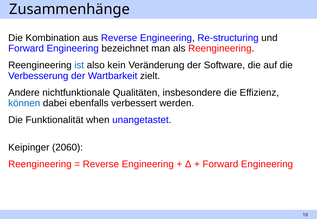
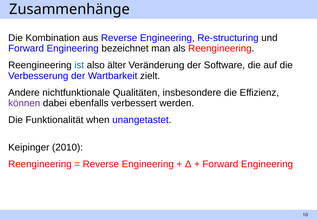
kein: kein -> älter (117, 65)
können colour: blue -> purple (24, 103)
2060: 2060 -> 2010 (68, 148)
